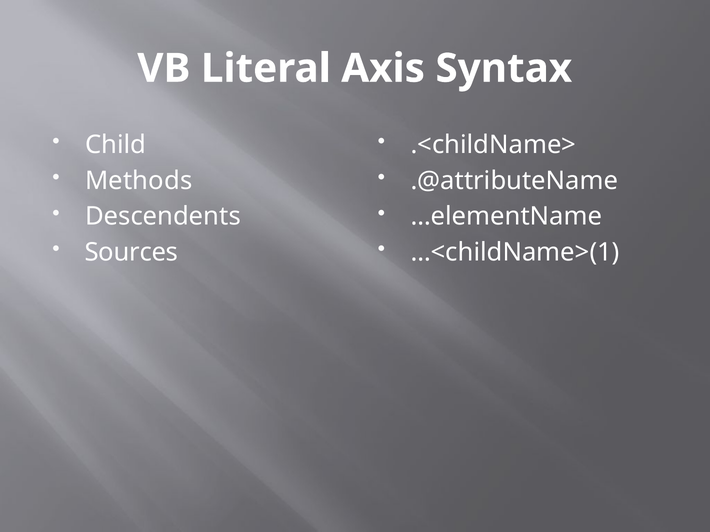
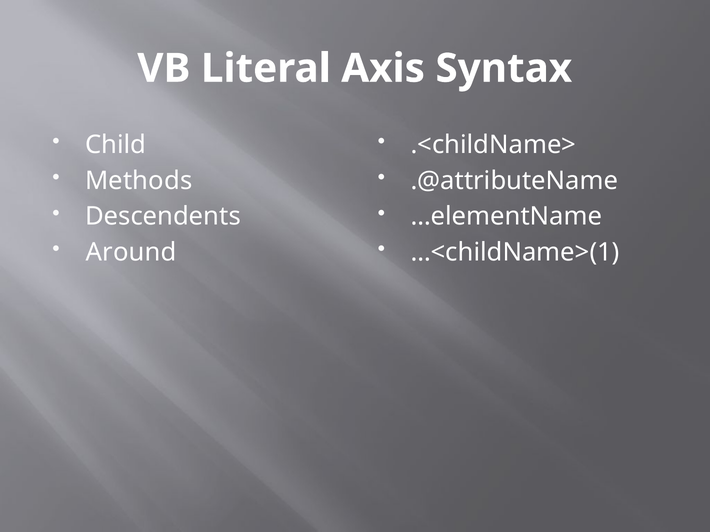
Sources: Sources -> Around (131, 253)
